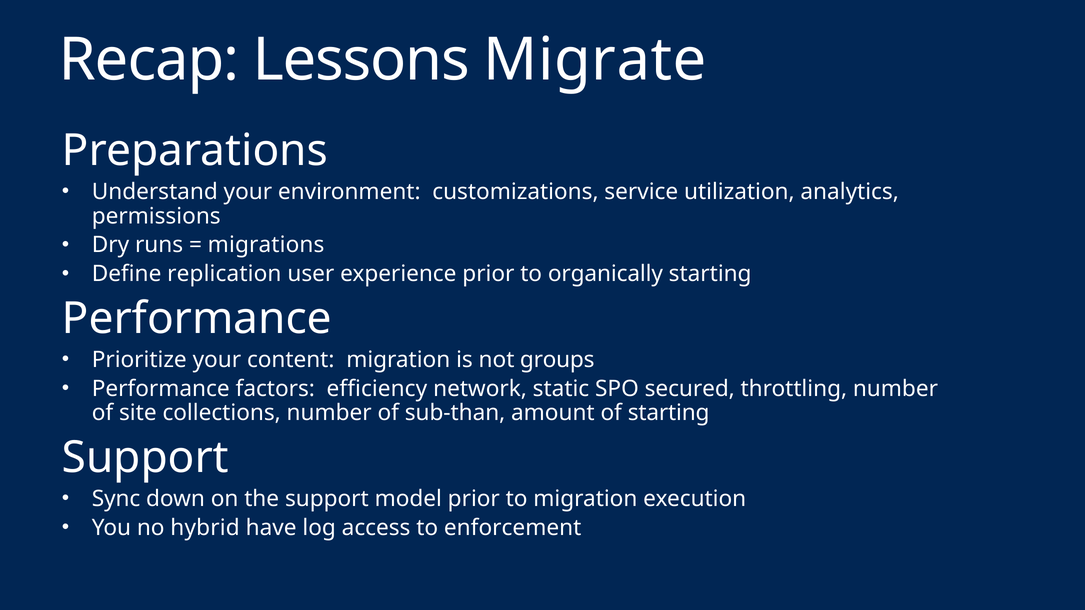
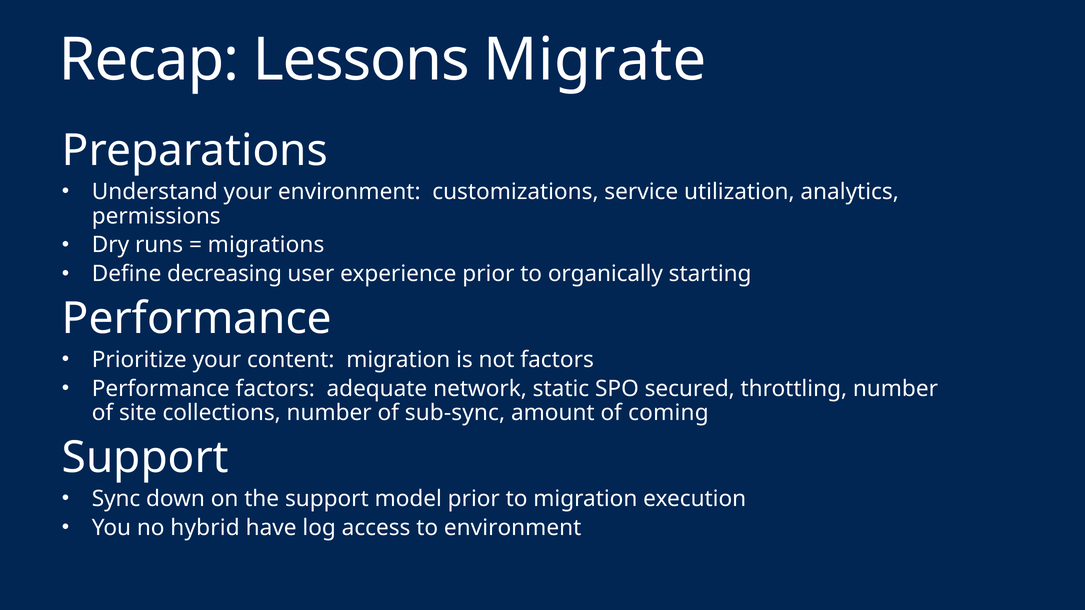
replication: replication -> decreasing (225, 274)
not groups: groups -> factors (557, 360)
efficiency: efficiency -> adequate (377, 389)
sub-than: sub-than -> sub-sync (455, 413)
of starting: starting -> coming (668, 413)
to enforcement: enforcement -> environment (513, 528)
